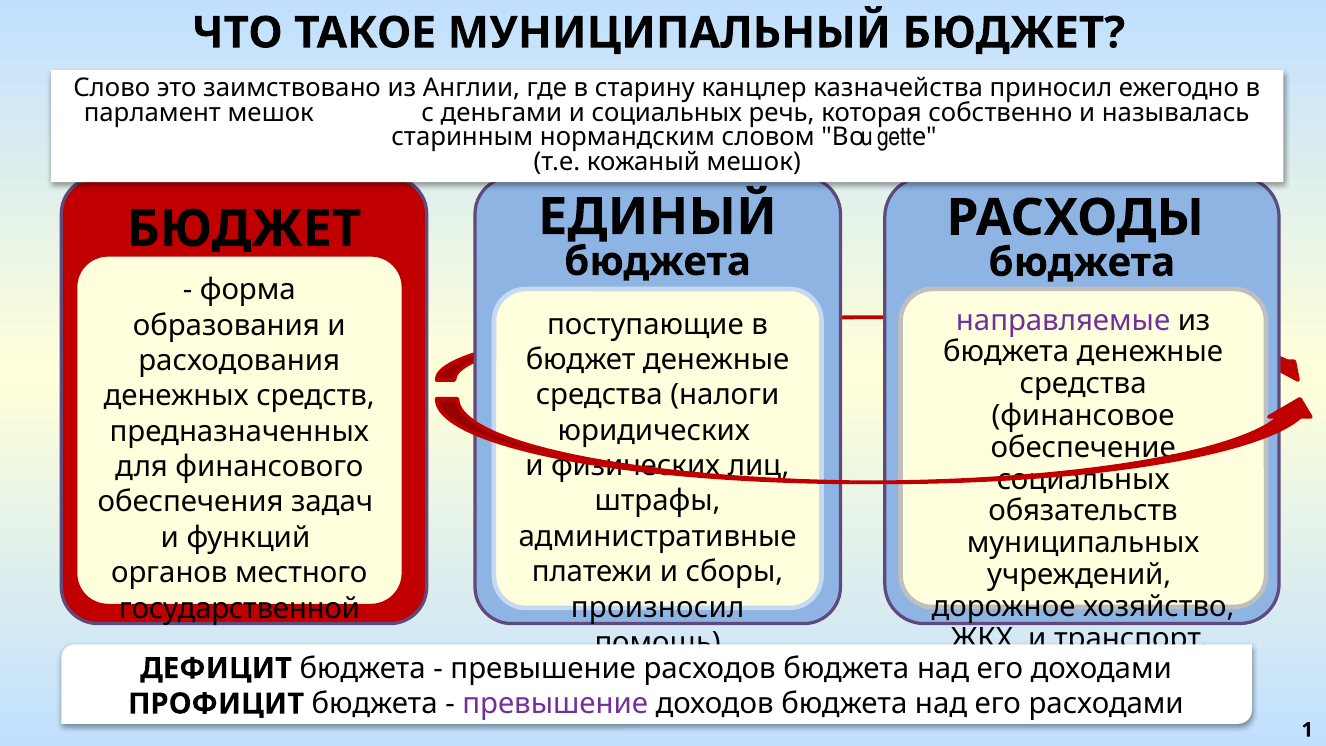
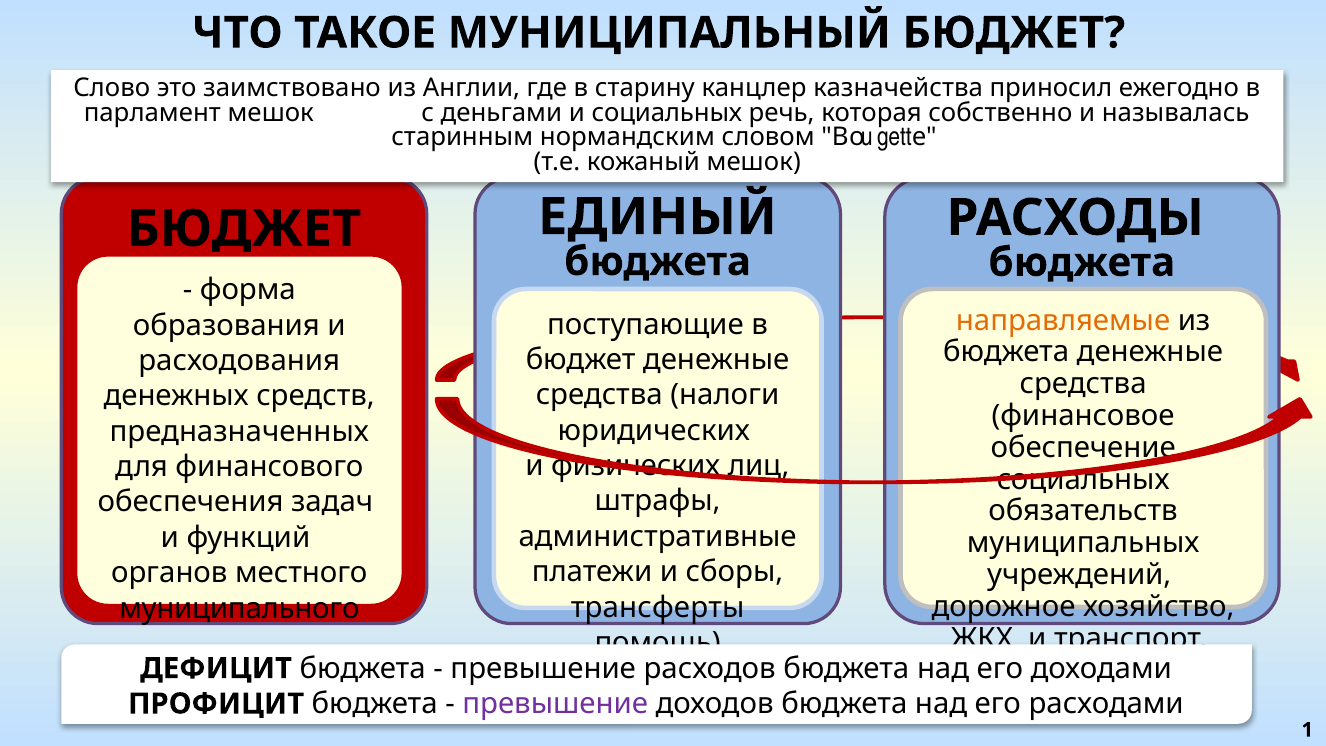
направляемые colour: purple -> orange (1063, 320)
произносил: произносил -> трансферты (658, 607)
государственной: государственной -> муниципального (239, 608)
